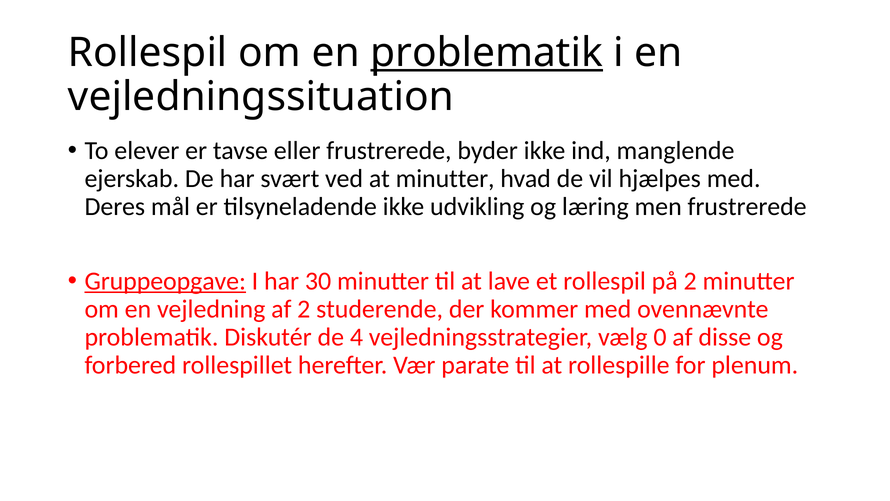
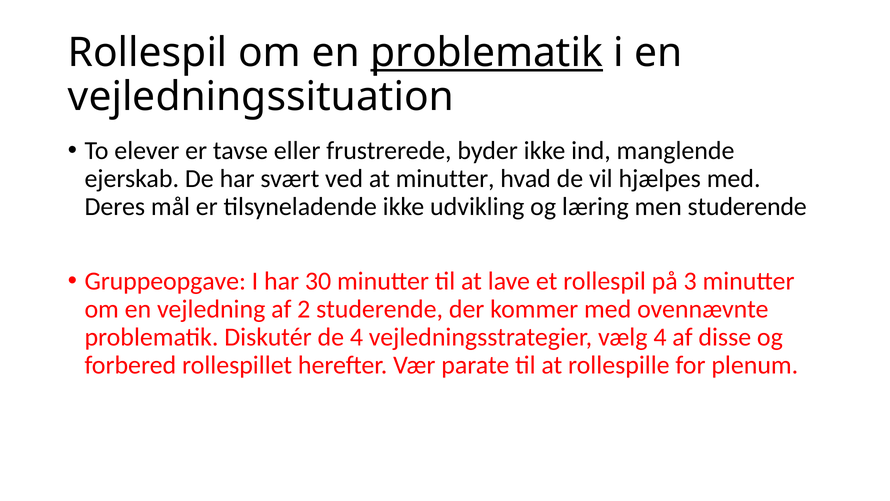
men frustrerede: frustrerede -> studerende (747, 206)
Gruppeopgave underline: present -> none (165, 281)
på 2: 2 -> 3 (690, 281)
vælg 0: 0 -> 4 (660, 337)
